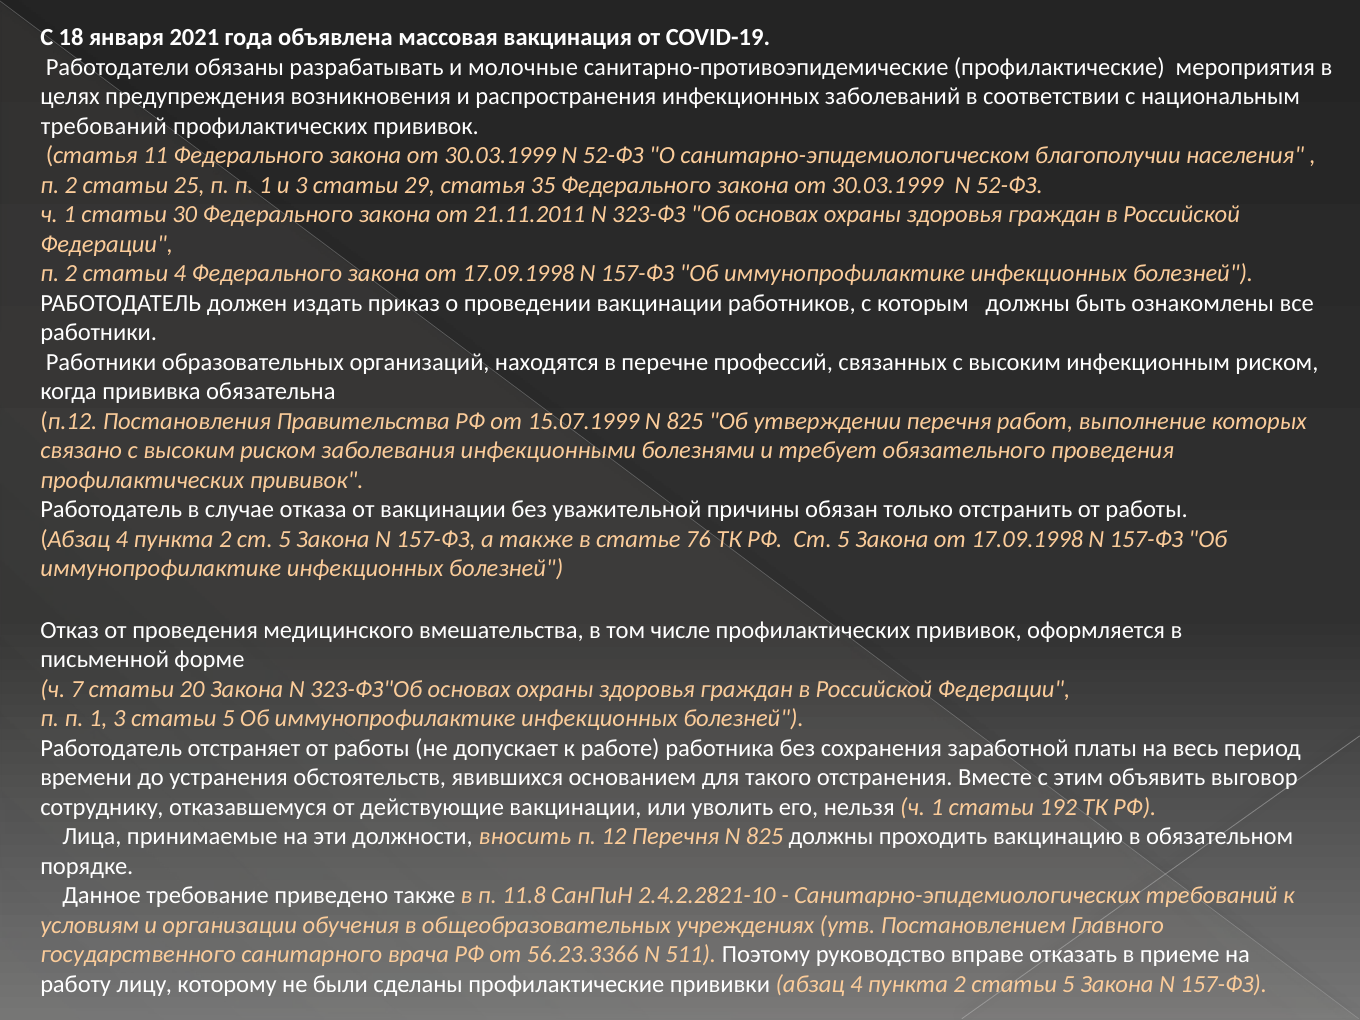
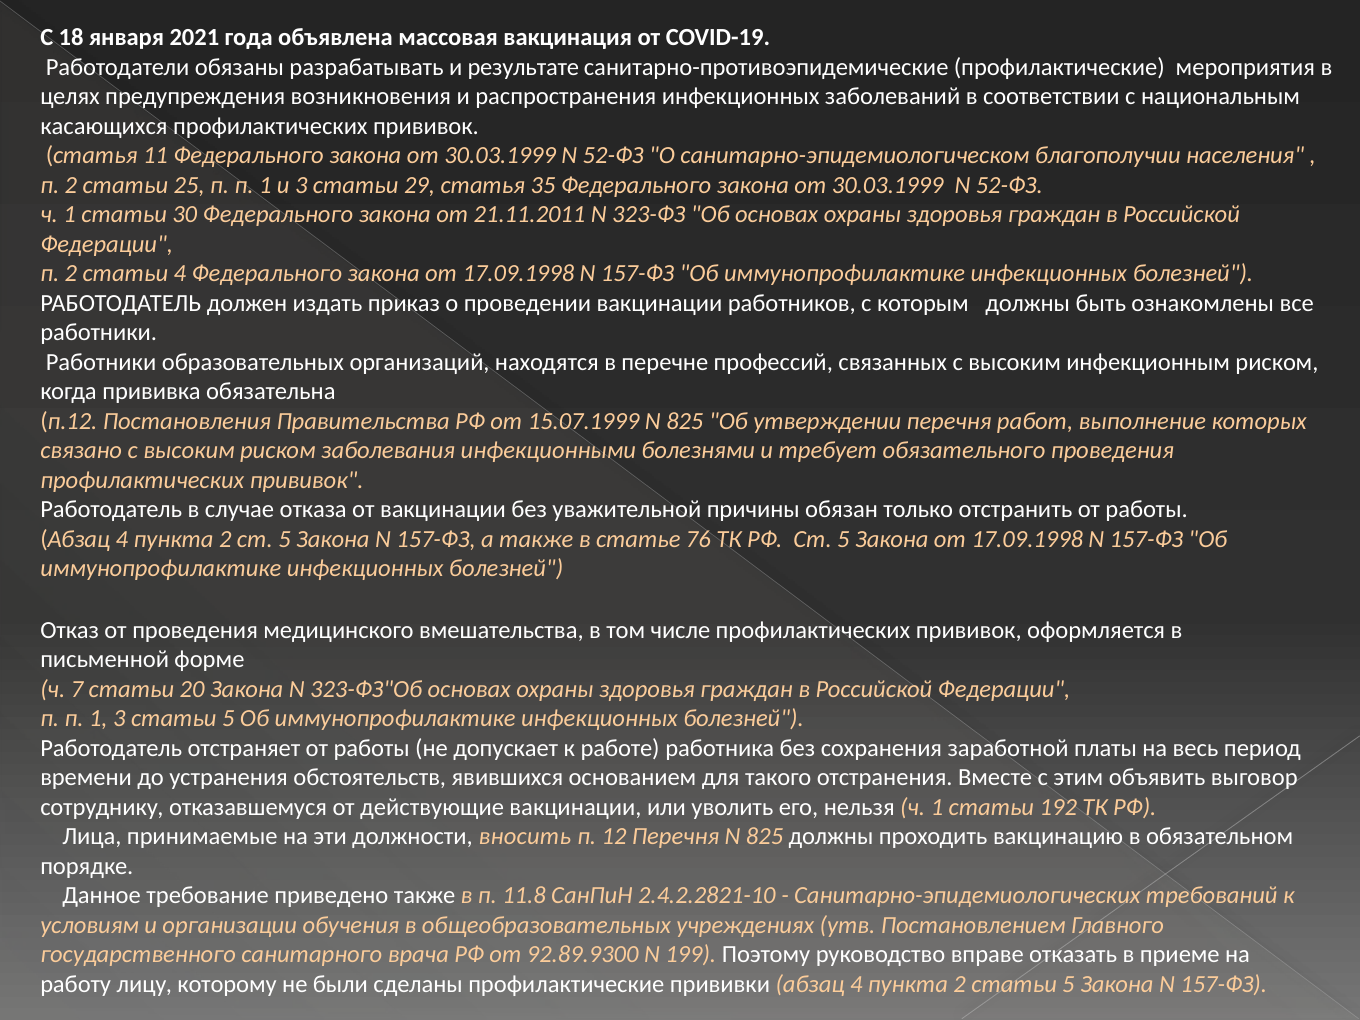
молочные: молочные -> результате (523, 67)
требований: требований -> касающихся (104, 126)
56.23.3366: 56.23.3366 -> 92.89.9300 (583, 955)
511: 511 -> 199 (691, 955)
